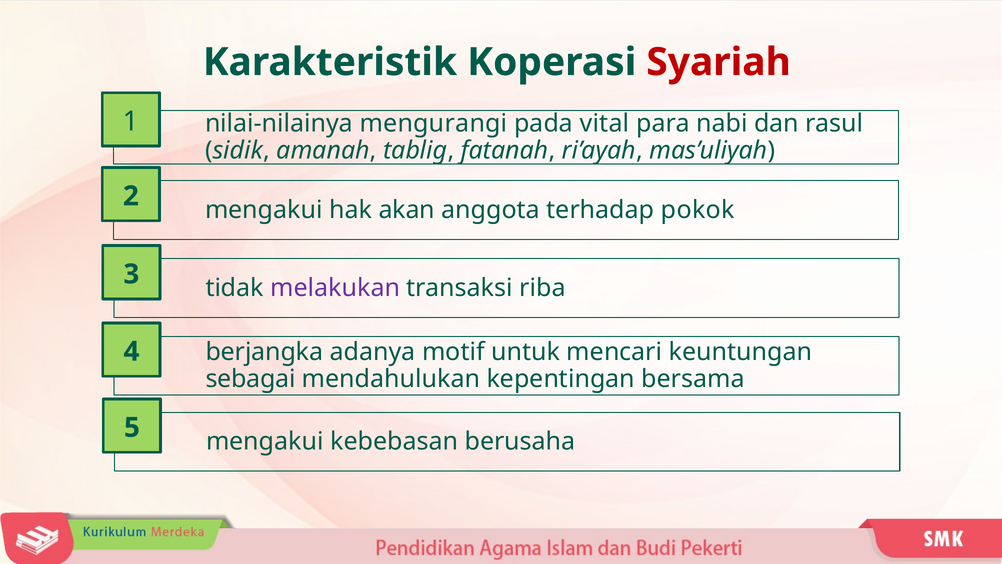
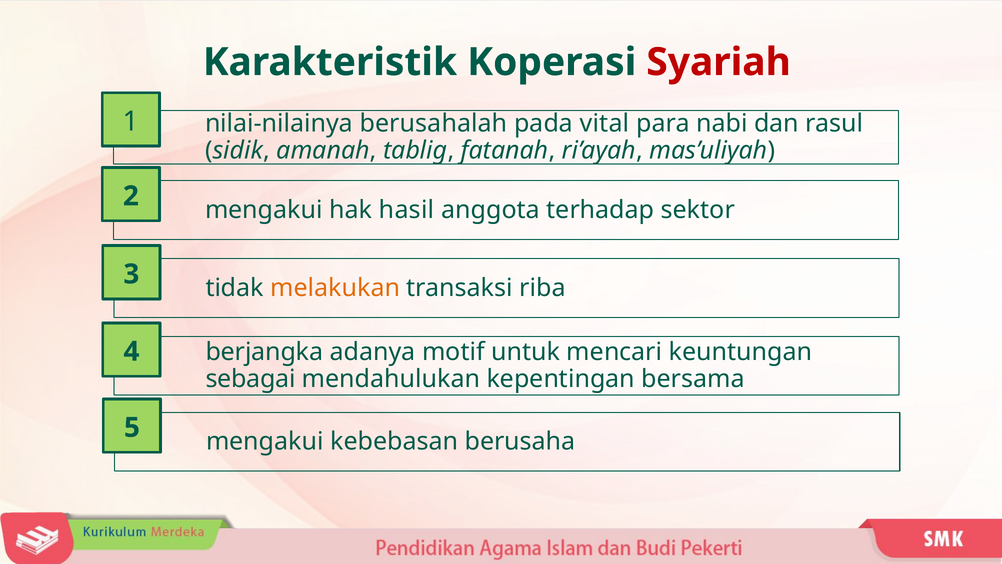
mengurangi: mengurangi -> berusahalah (434, 123)
akan: akan -> hasil (407, 210)
pokok: pokok -> sektor (698, 210)
melakukan colour: purple -> orange (335, 288)
